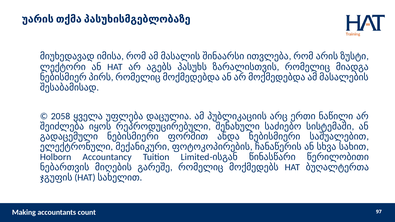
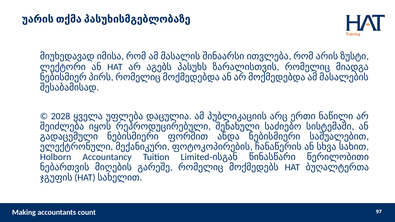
2058: 2058 -> 2028 (61, 116)
